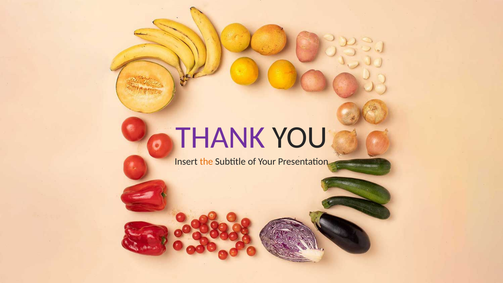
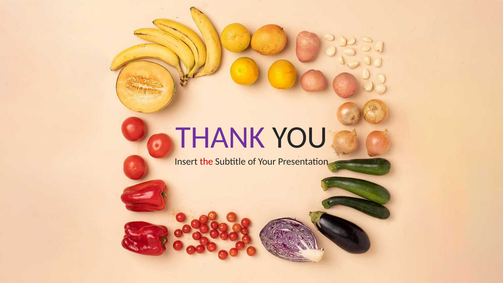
the colour: orange -> red (206, 162)
